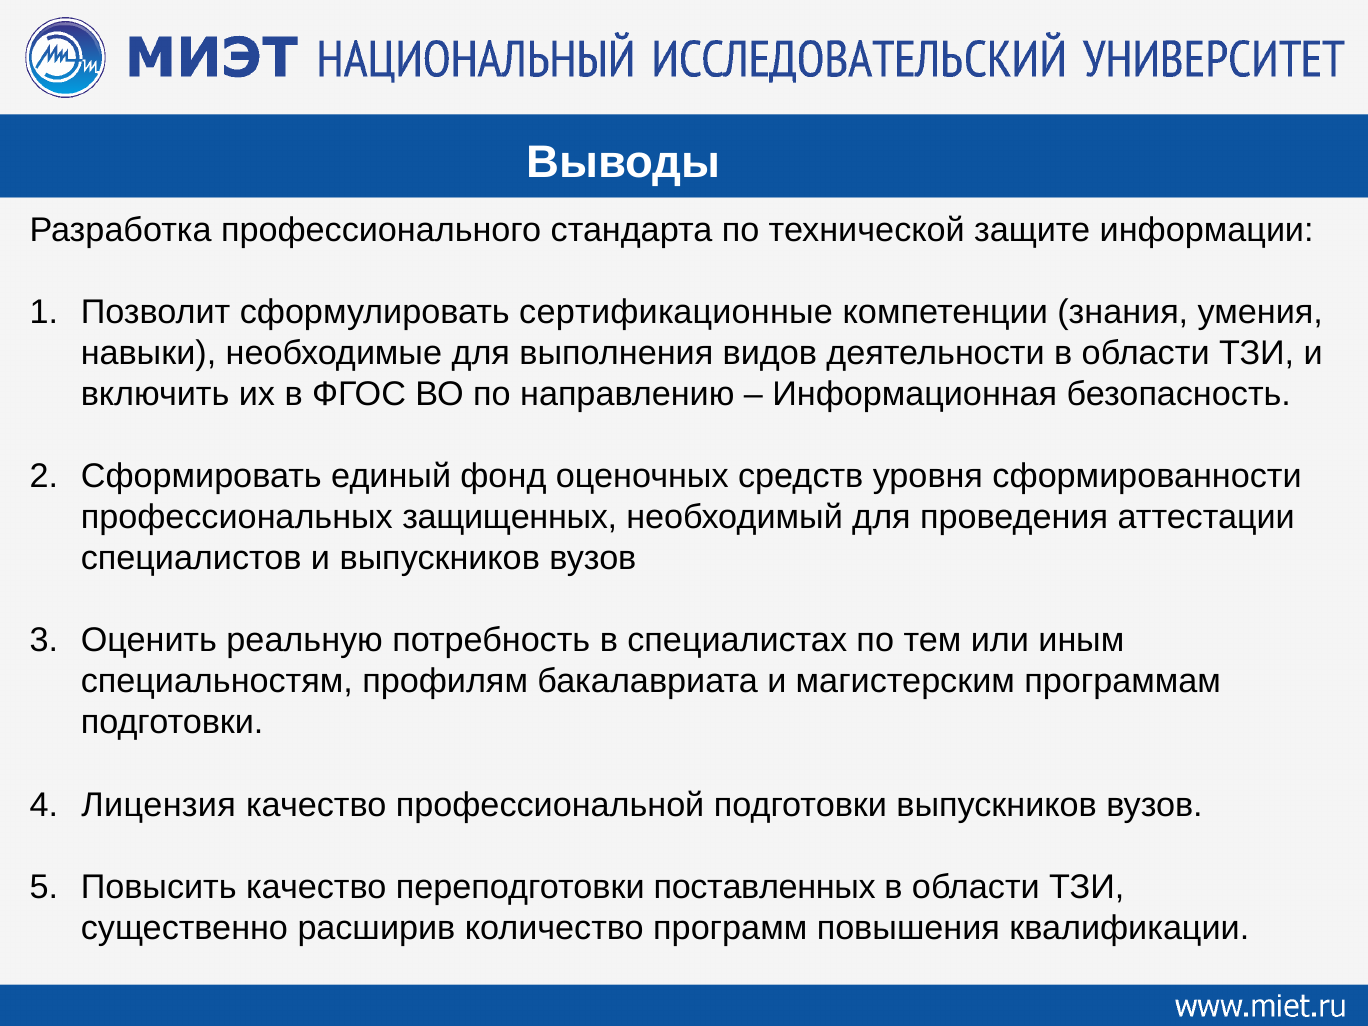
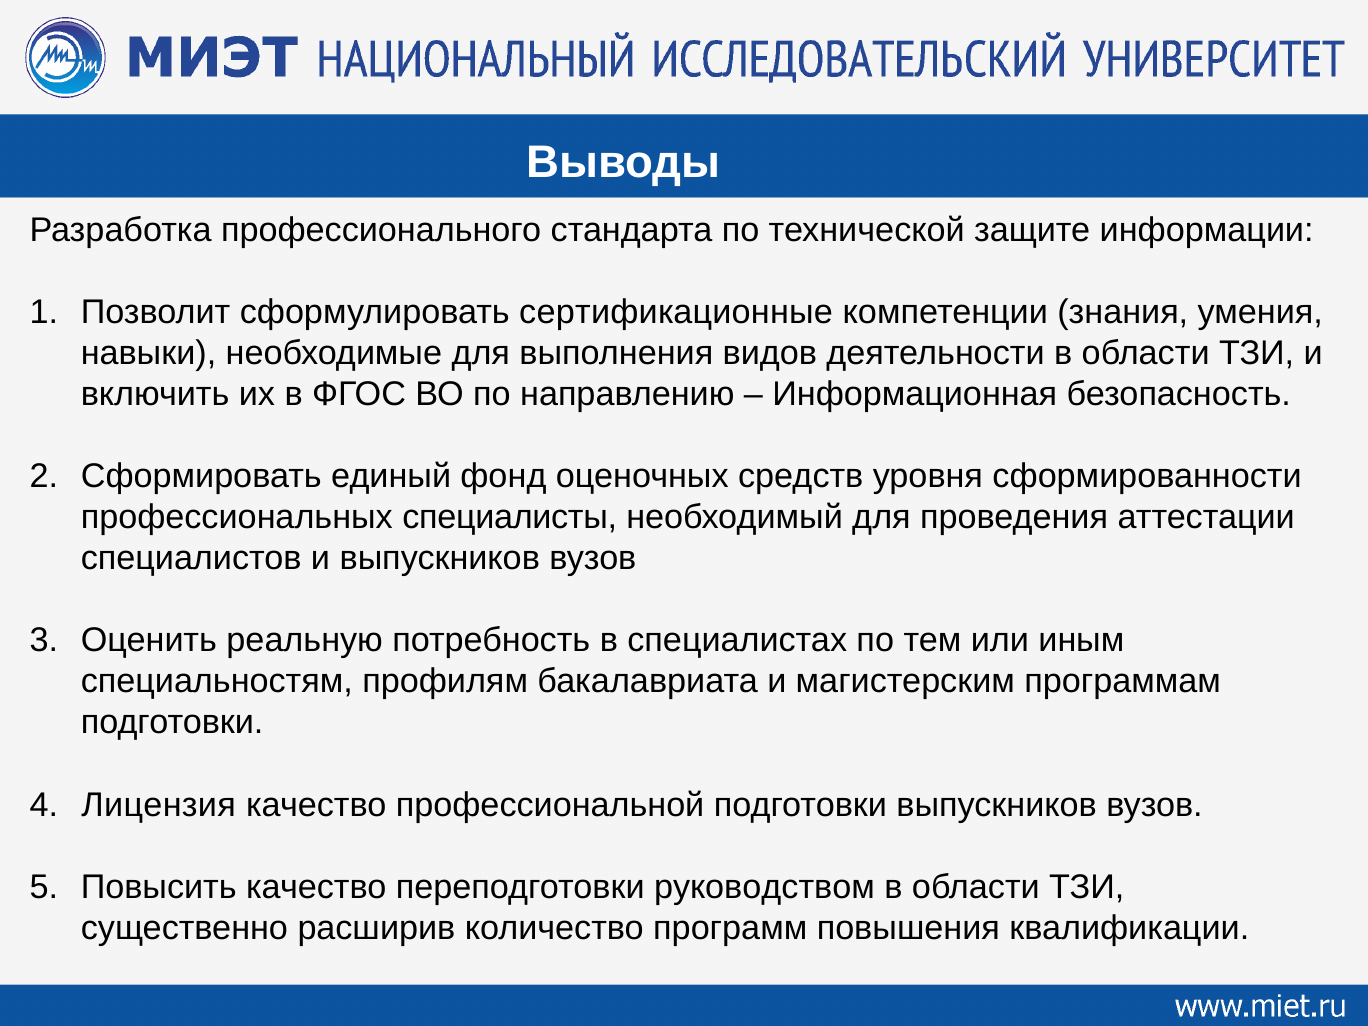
защищенных: защищенных -> специалисты (510, 517)
поставленных: поставленных -> руководством (764, 887)
